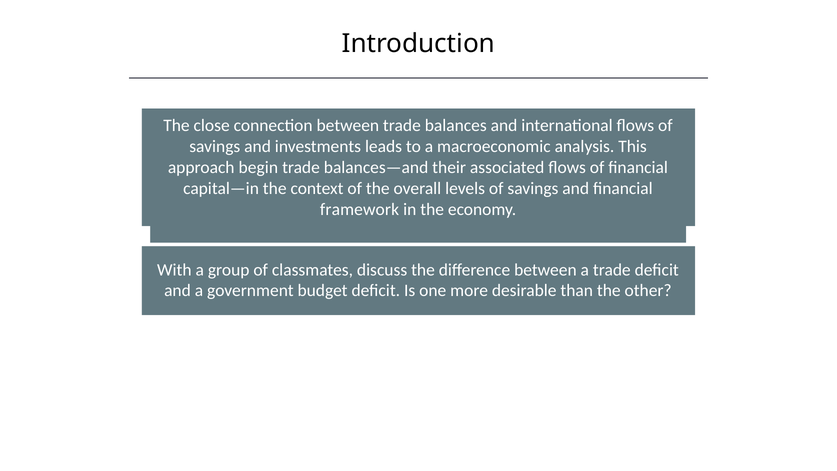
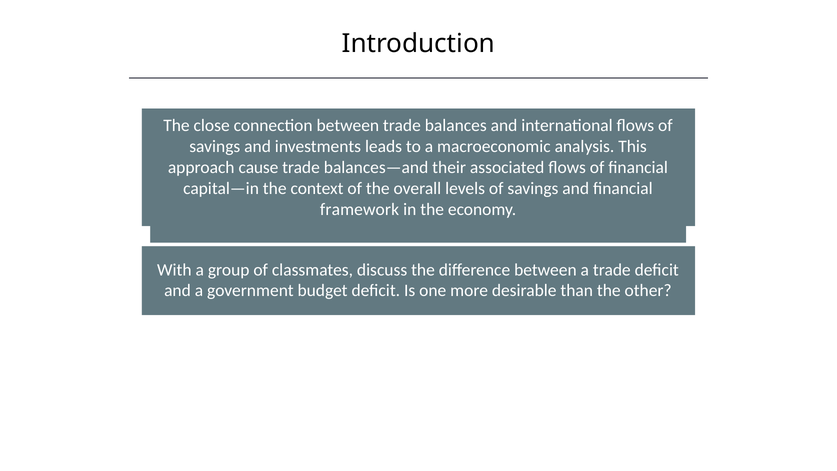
begin: begin -> cause (258, 167)
